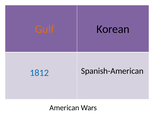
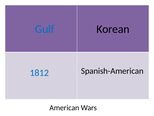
Gulf colour: orange -> blue (45, 29)
